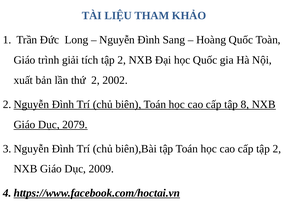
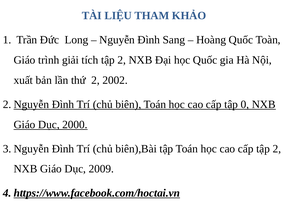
8: 8 -> 0 (245, 104)
2079: 2079 -> 2000 (75, 125)
